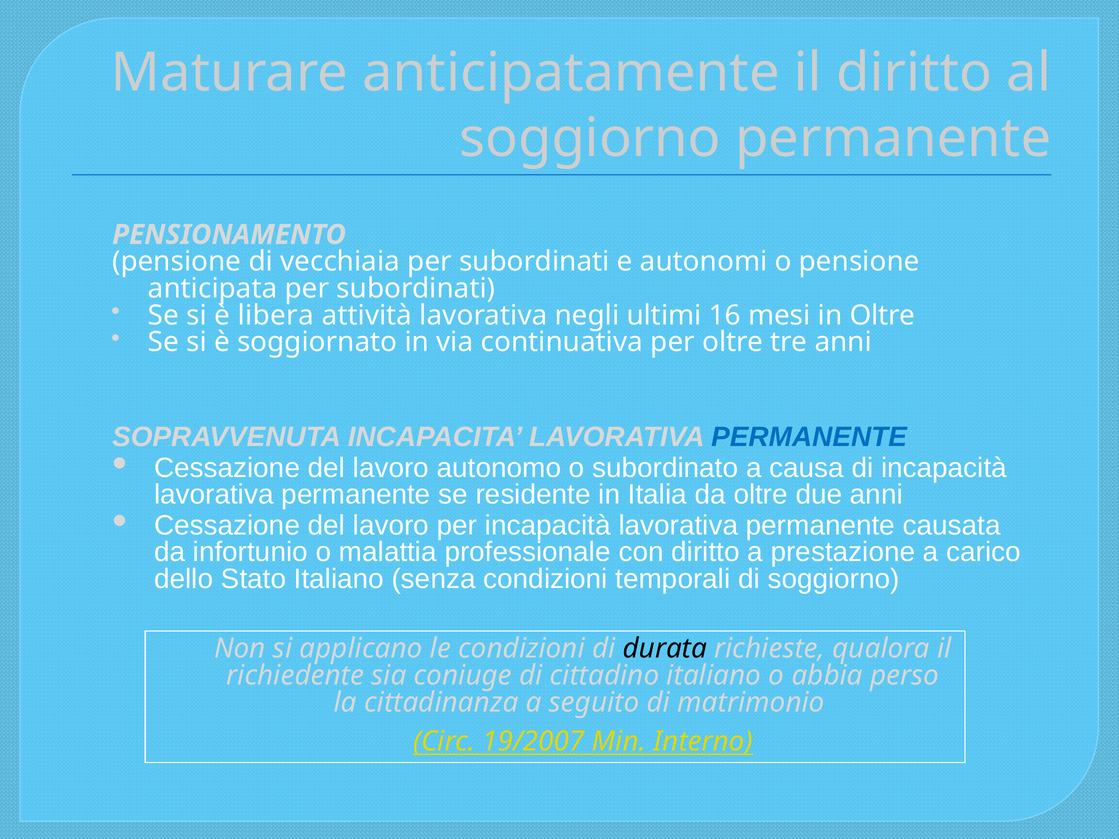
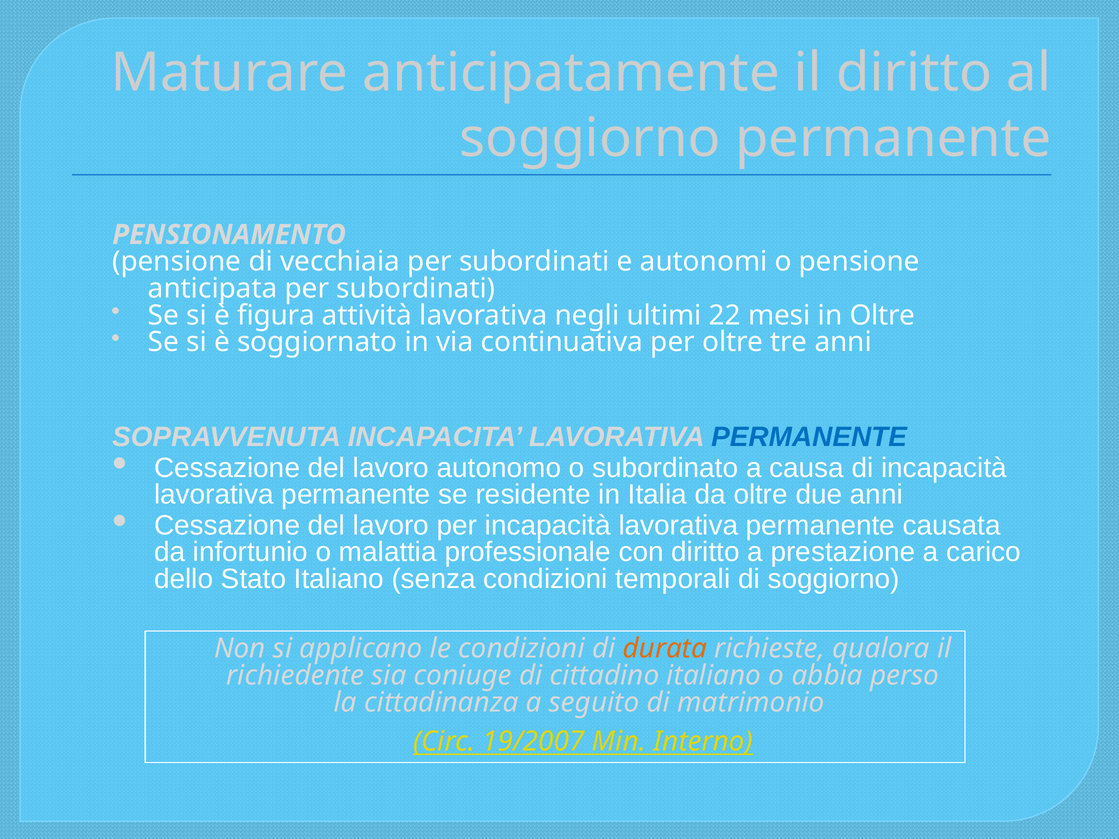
libera: libera -> figura (276, 315)
16: 16 -> 22 (725, 315)
durata colour: black -> orange (665, 649)
